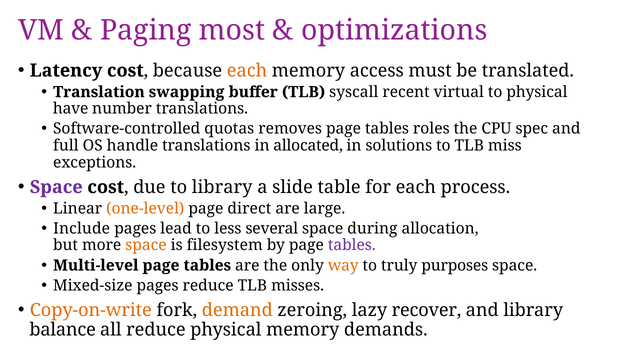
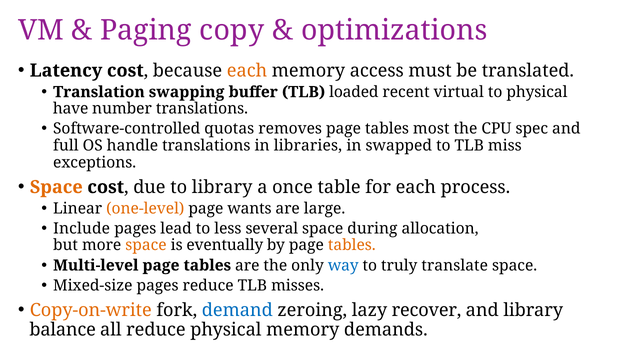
most: most -> copy (232, 30)
syscall: syscall -> loaded (354, 92)
roles: roles -> most (431, 129)
allocated: allocated -> libraries (308, 146)
solutions: solutions -> swapped (399, 146)
Space colour: purple -> orange (56, 187)
slide: slide -> once (293, 187)
direct: direct -> wants (249, 208)
filesystem: filesystem -> eventually (225, 245)
tables colour: purple -> orange (352, 245)
way colour: orange -> blue (343, 265)
purposes: purposes -> translate (455, 265)
demand colour: orange -> blue (237, 310)
